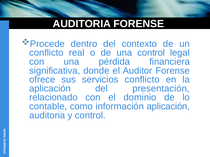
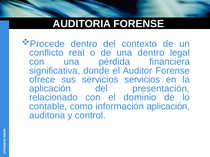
una control: control -> dentro (151, 53)
servicios conflicto: conflicto -> servicios (142, 80)
